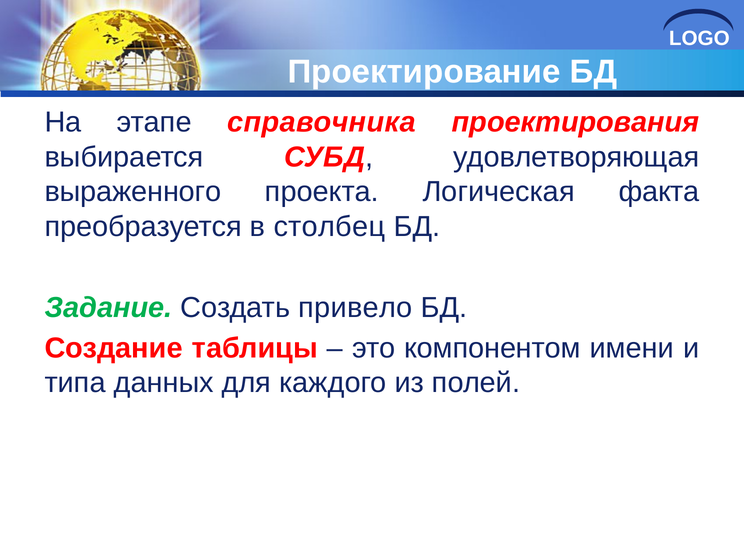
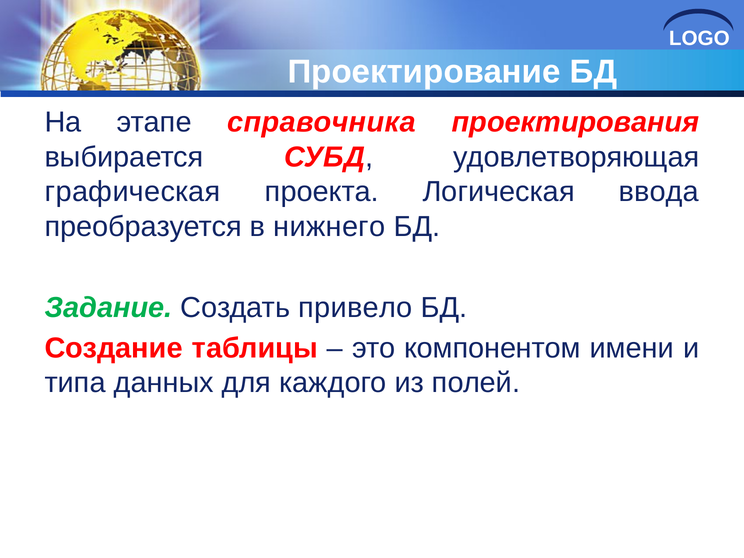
выраженного: выраженного -> графическая (133, 192)
факта: факта -> ввода (659, 192)
столбец: столбец -> нижнего (329, 227)
